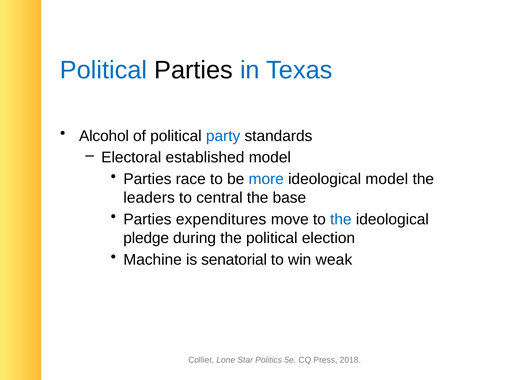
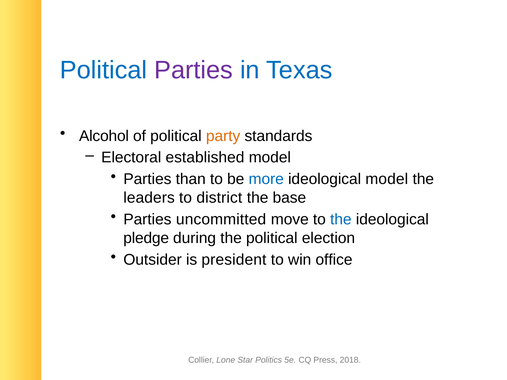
Parties colour: black -> purple (194, 70)
party colour: blue -> orange (223, 136)
race: race -> than (191, 179)
central: central -> district (219, 198)
expenditures: expenditures -> uncommitted (221, 220)
Machine: Machine -> Outsider (153, 260)
senatorial: senatorial -> president (234, 260)
weak: weak -> office (334, 260)
